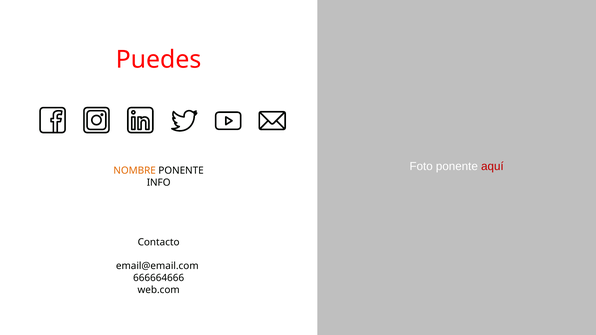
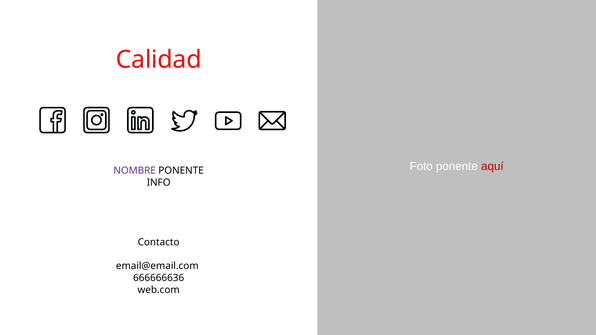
Puedes: Puedes -> Calidad (159, 60)
NOMBRE colour: orange -> purple (135, 171)
666664666: 666664666 -> 666666636 (159, 278)
